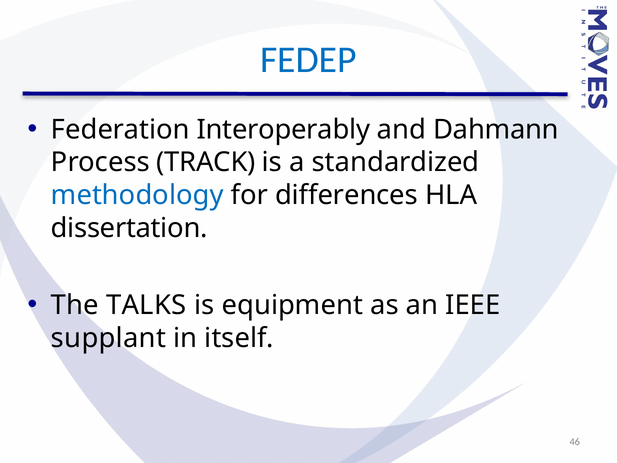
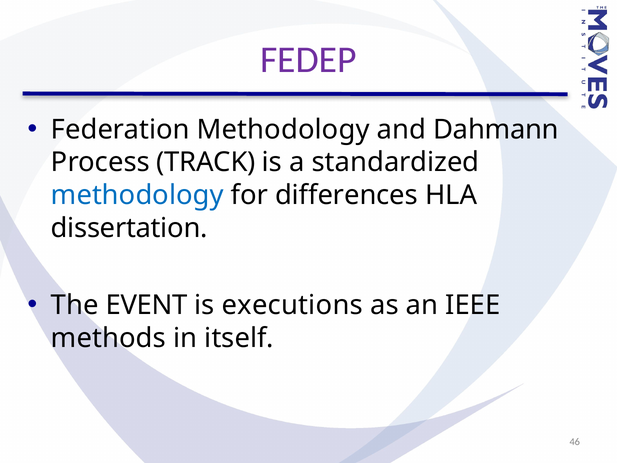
FEDEP colour: blue -> purple (308, 60)
Federation Interoperably: Interoperably -> Methodology (283, 129)
TALKS: TALKS -> EVENT (147, 305)
equipment: equipment -> executions (292, 305)
supplant: supplant -> methods (109, 338)
